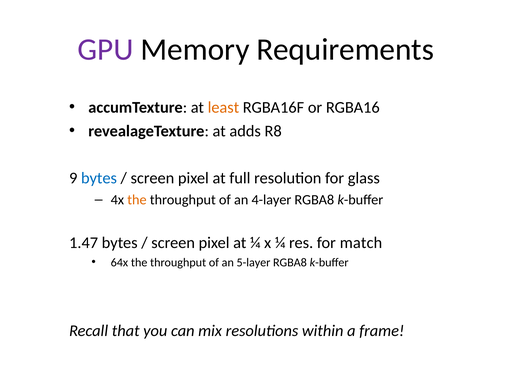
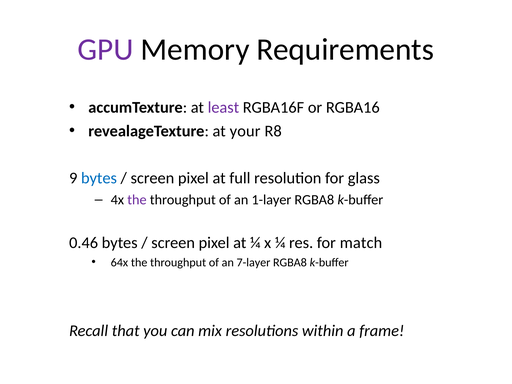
least colour: orange -> purple (223, 107)
adds: adds -> your (245, 131)
the colour: orange -> purple (137, 200)
4-layer: 4-layer -> 1-layer (271, 200)
1.47: 1.47 -> 0.46 (84, 243)
5-layer: 5-layer -> 7-layer (253, 262)
